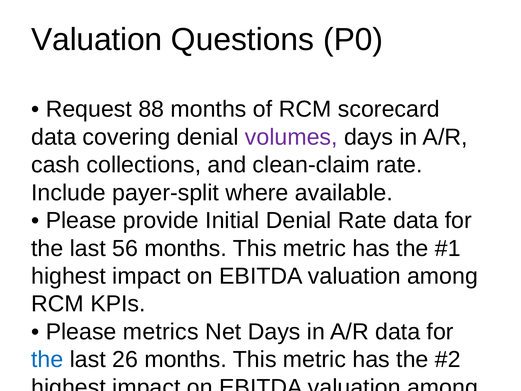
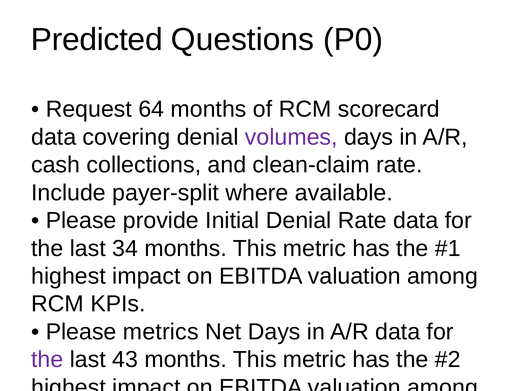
Valuation: Valuation -> Predicted (97, 40)
88: 88 -> 64 (151, 109)
56: 56 -> 34 (125, 248)
the colour: blue -> purple (47, 359)
26: 26 -> 43 (125, 359)
